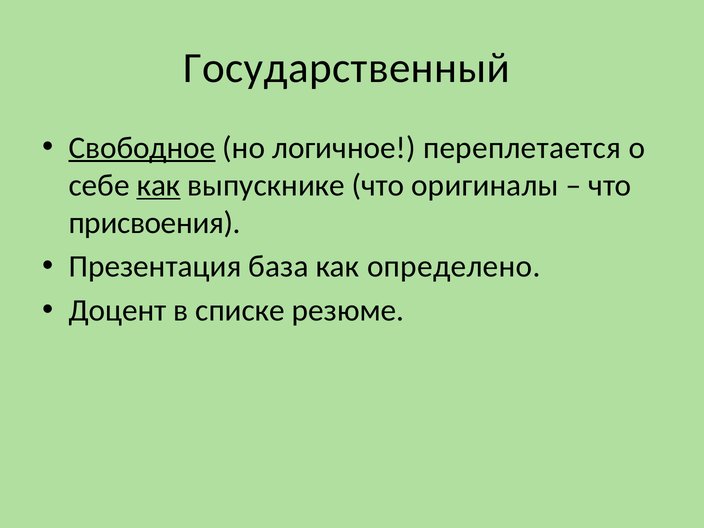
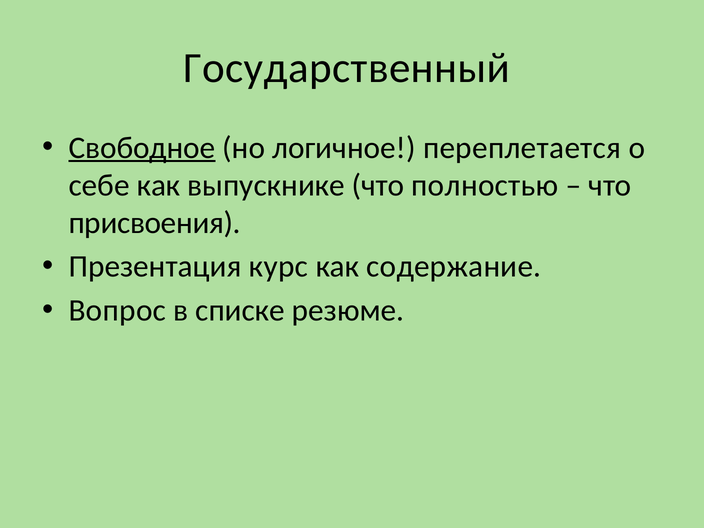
как underline: present -> none (159, 185)
оригиналы: оригиналы -> полностью (485, 185)
база: база -> курс (278, 267)
определено: определено -> содержание (454, 267)
Доцент: Доцент -> Вопрос (117, 310)
